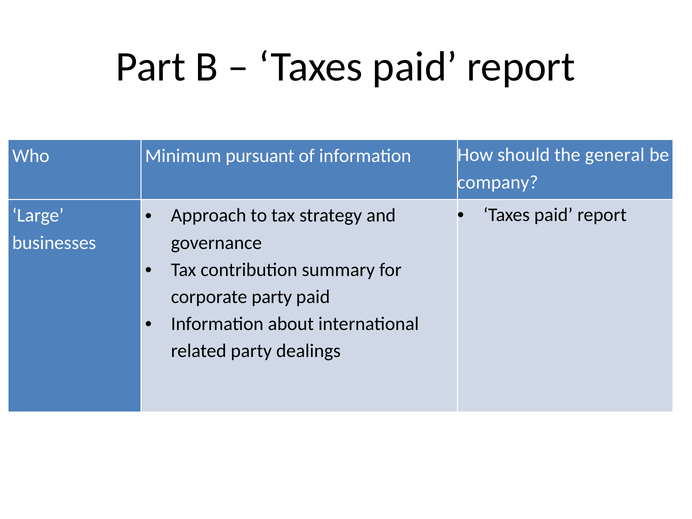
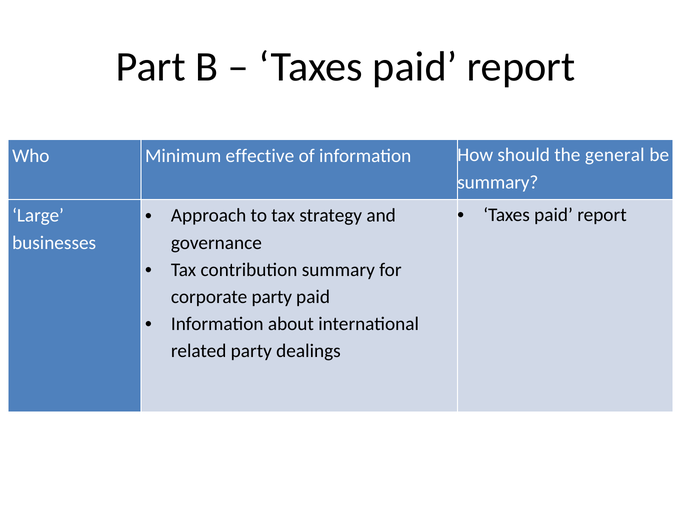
pursuant: pursuant -> effective (260, 156)
company: company -> summary (498, 182)
